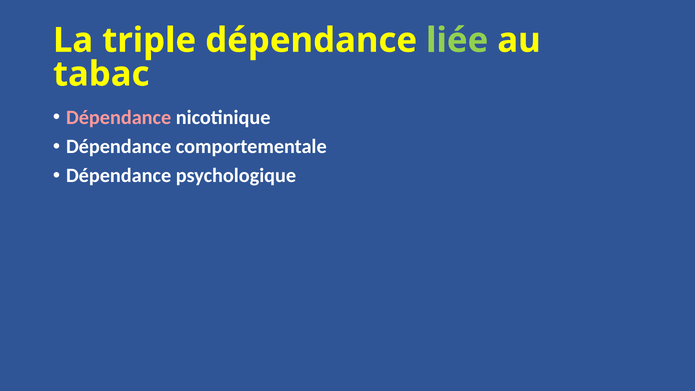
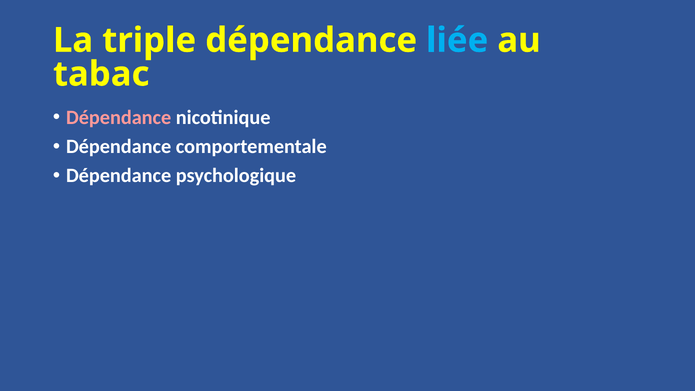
liée colour: light green -> light blue (457, 40)
